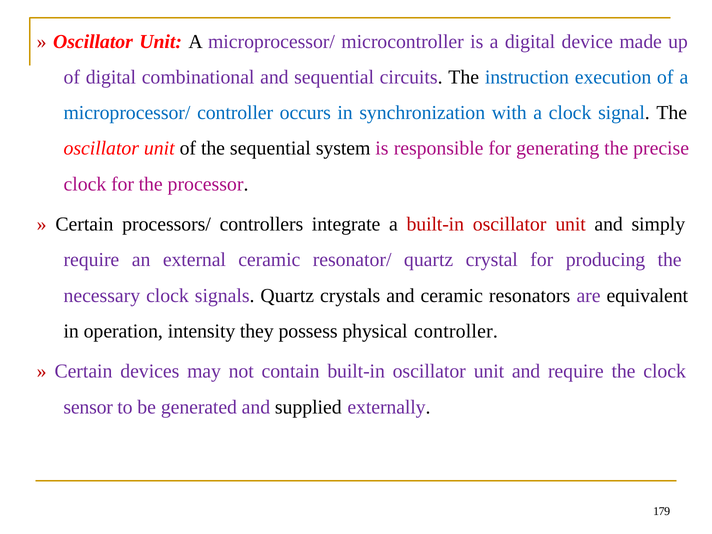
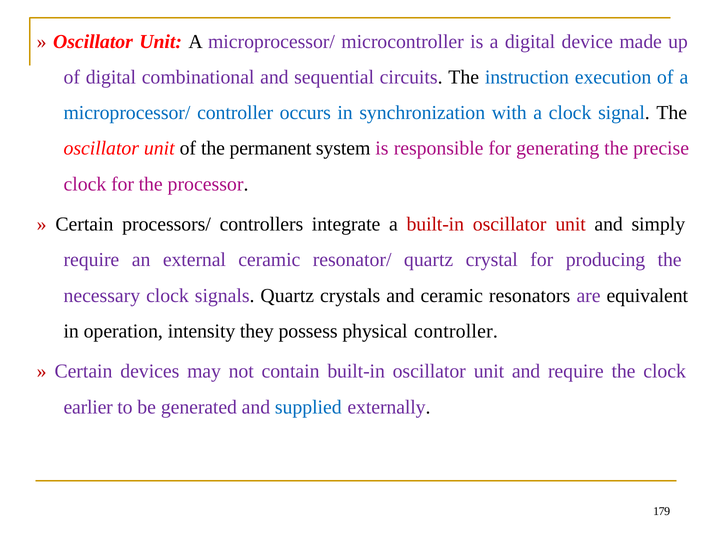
the sequential: sequential -> permanent (271, 148)
sensor: sensor -> earlier (88, 407)
supplied colour: black -> blue (308, 407)
